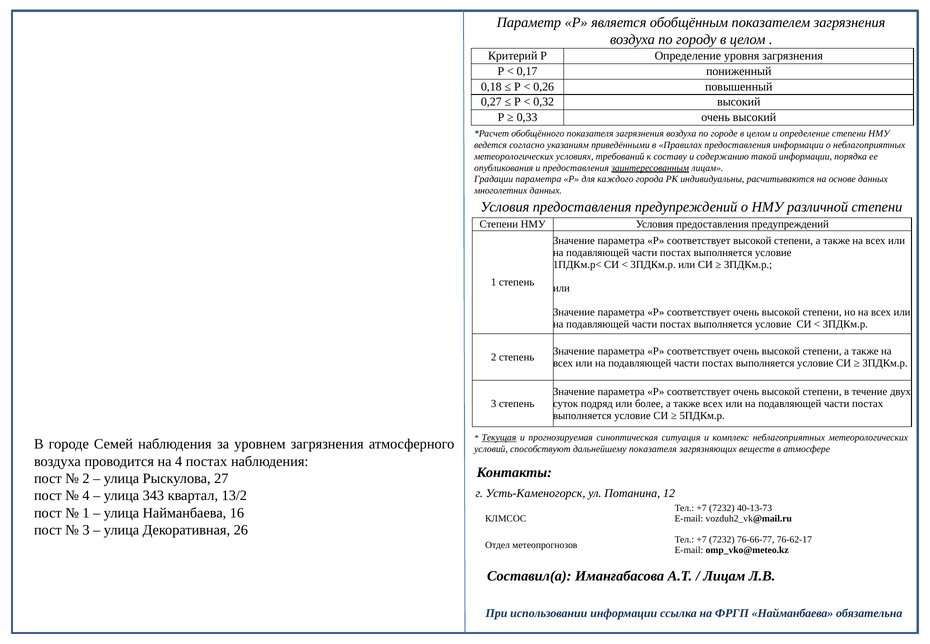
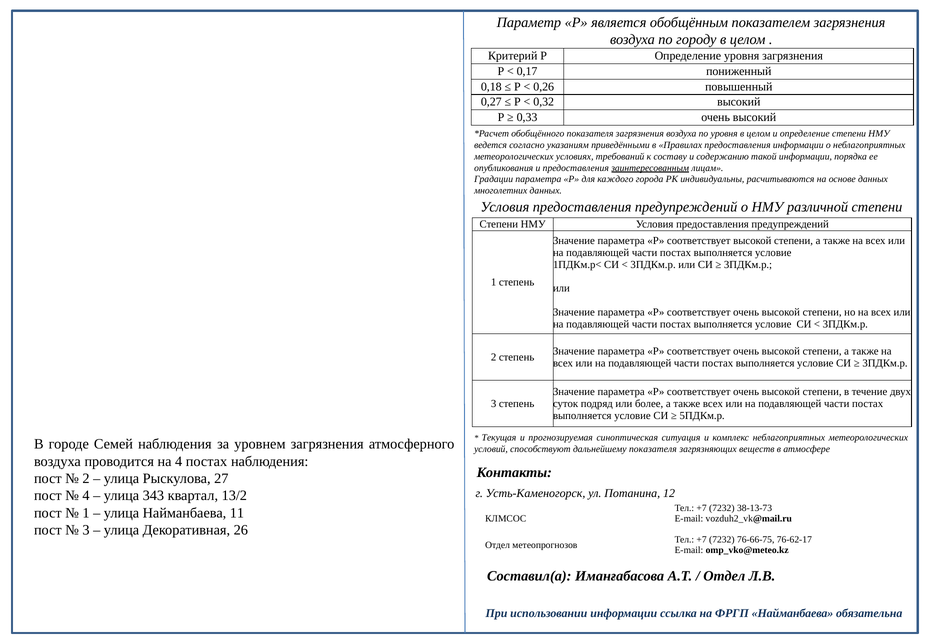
по городе: городе -> уровня (724, 134)
Текущая underline: present -> none (499, 438)
40-13-73: 40-13-73 -> 38-13-73 (755, 508)
16: 16 -> 11 (237, 513)
76-66-77: 76-66-77 -> 76-66-75 (756, 540)
Лицам: Лицам -> Отдел (724, 576)
